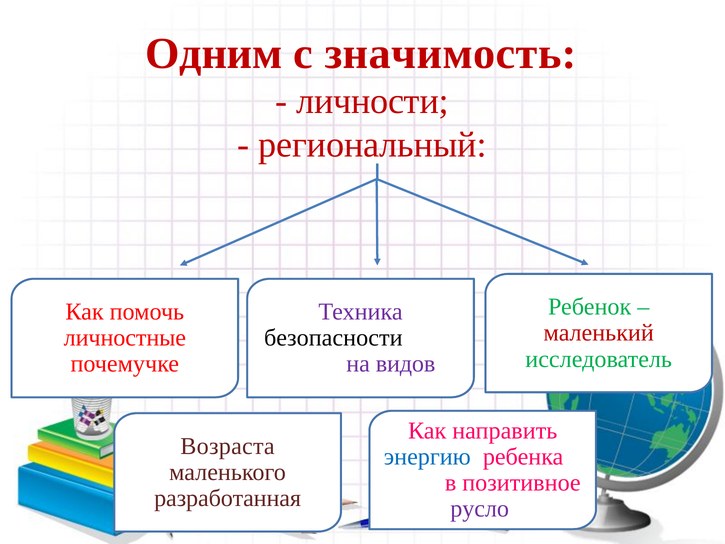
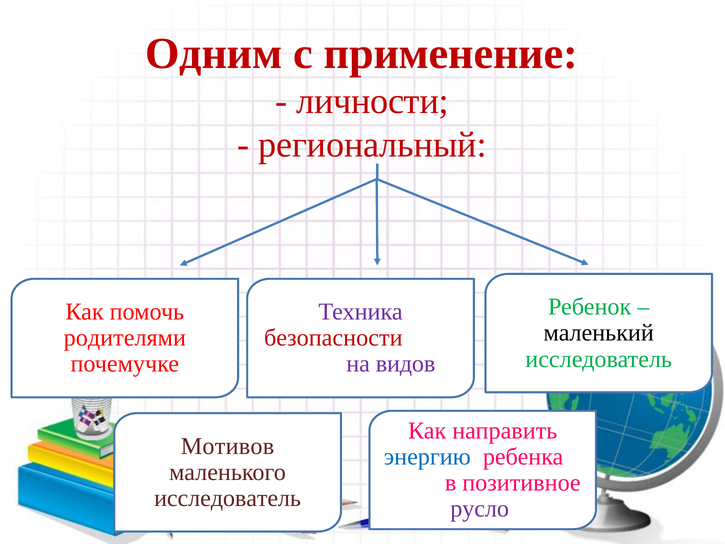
значимость: значимость -> применение (451, 53)
маленький colour: red -> black (599, 333)
личностные: личностные -> родителями (125, 338)
безопасности colour: black -> red (333, 338)
Возраста: Возраста -> Мотивов (227, 446)
разработанная: разработанная -> исследователь (228, 498)
